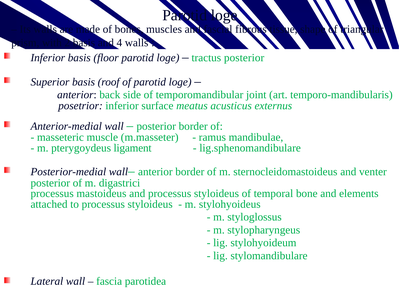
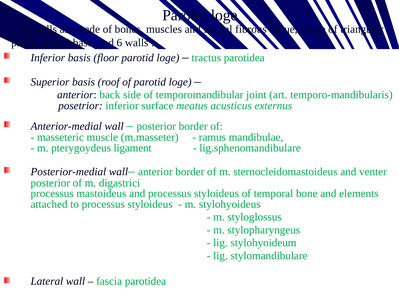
4: 4 -> 6 (119, 43)
tractus posterior: posterior -> parotidea (244, 58)
